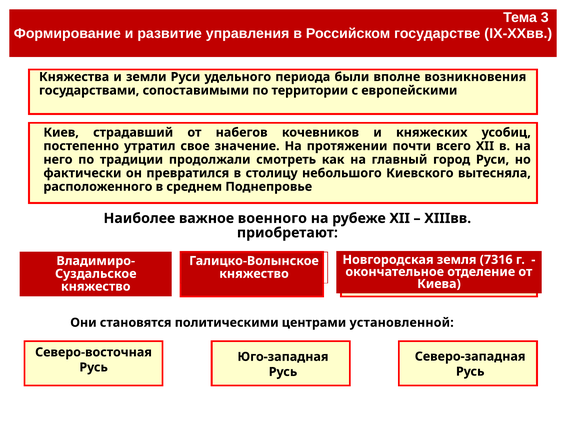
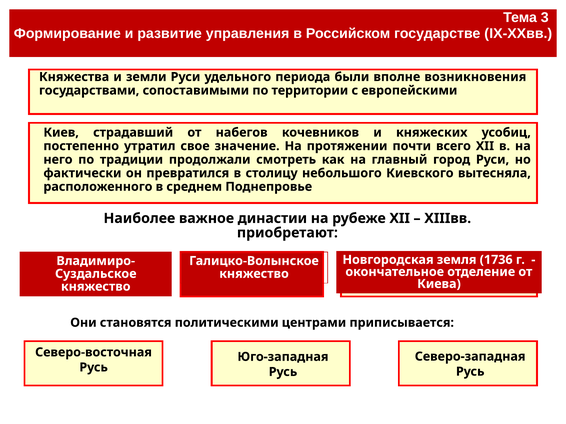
военного: военного -> династии (272, 219)
7316: 7316 -> 1736 (496, 260)
установленной: установленной -> приписывается (402, 323)
